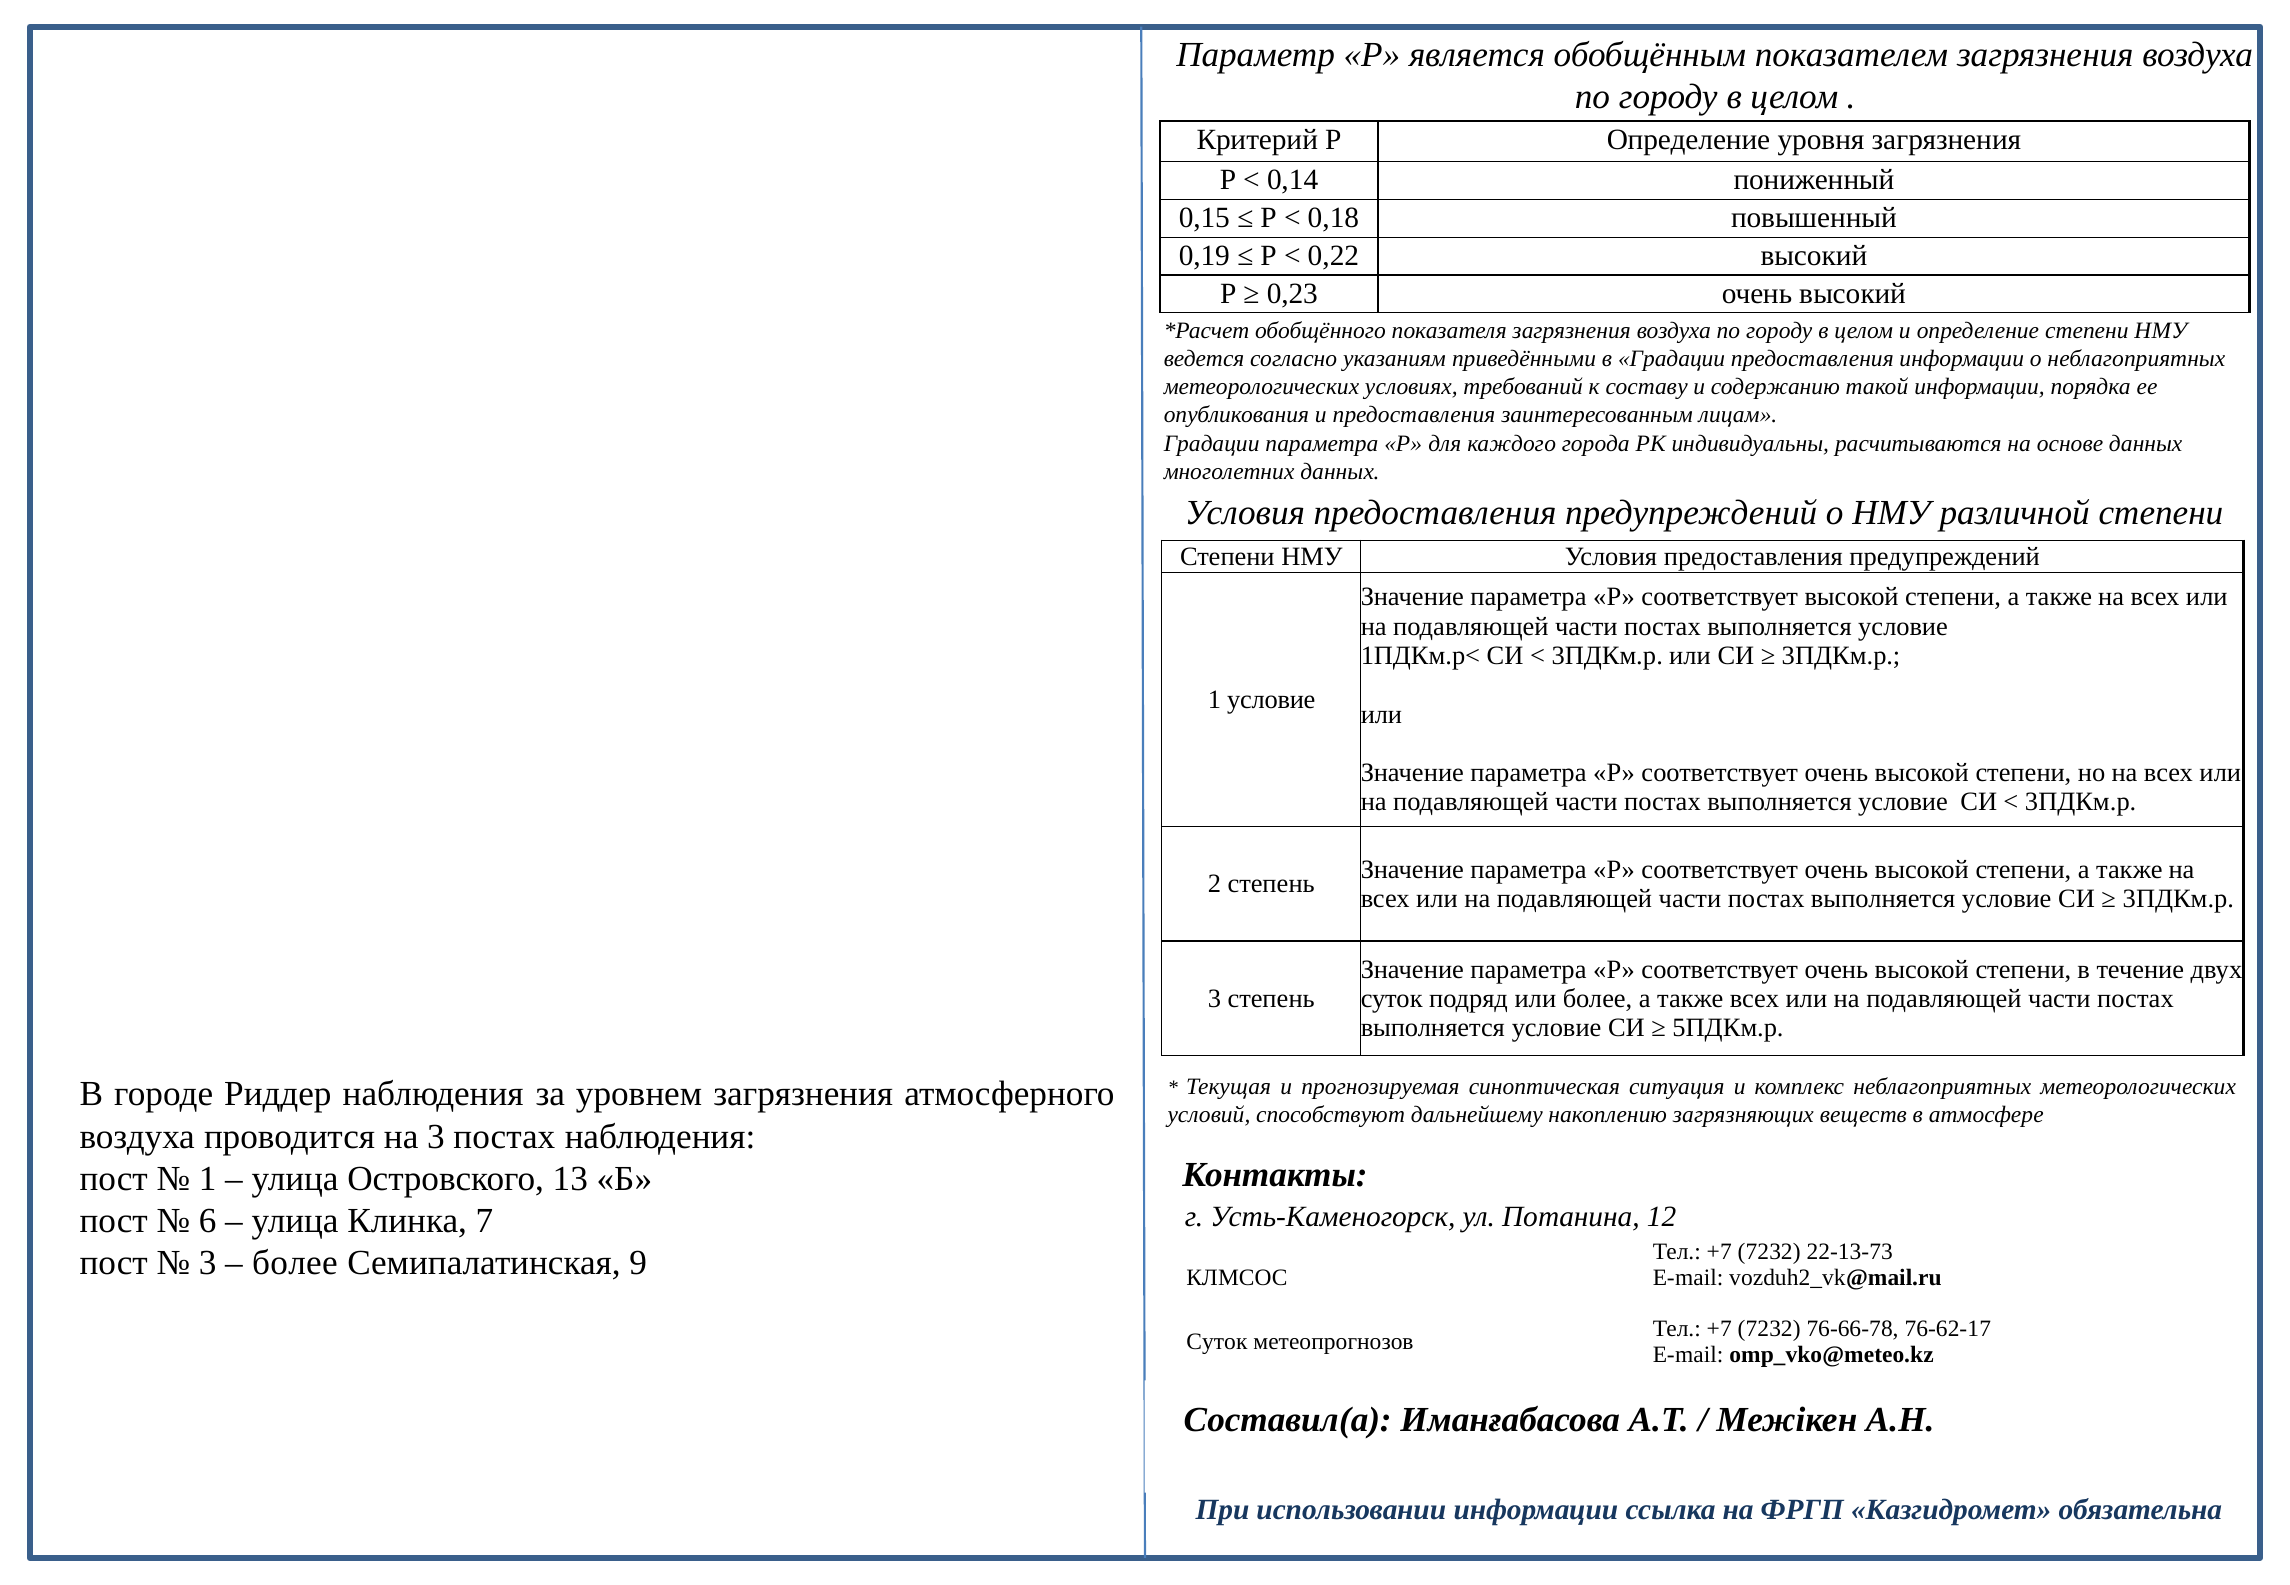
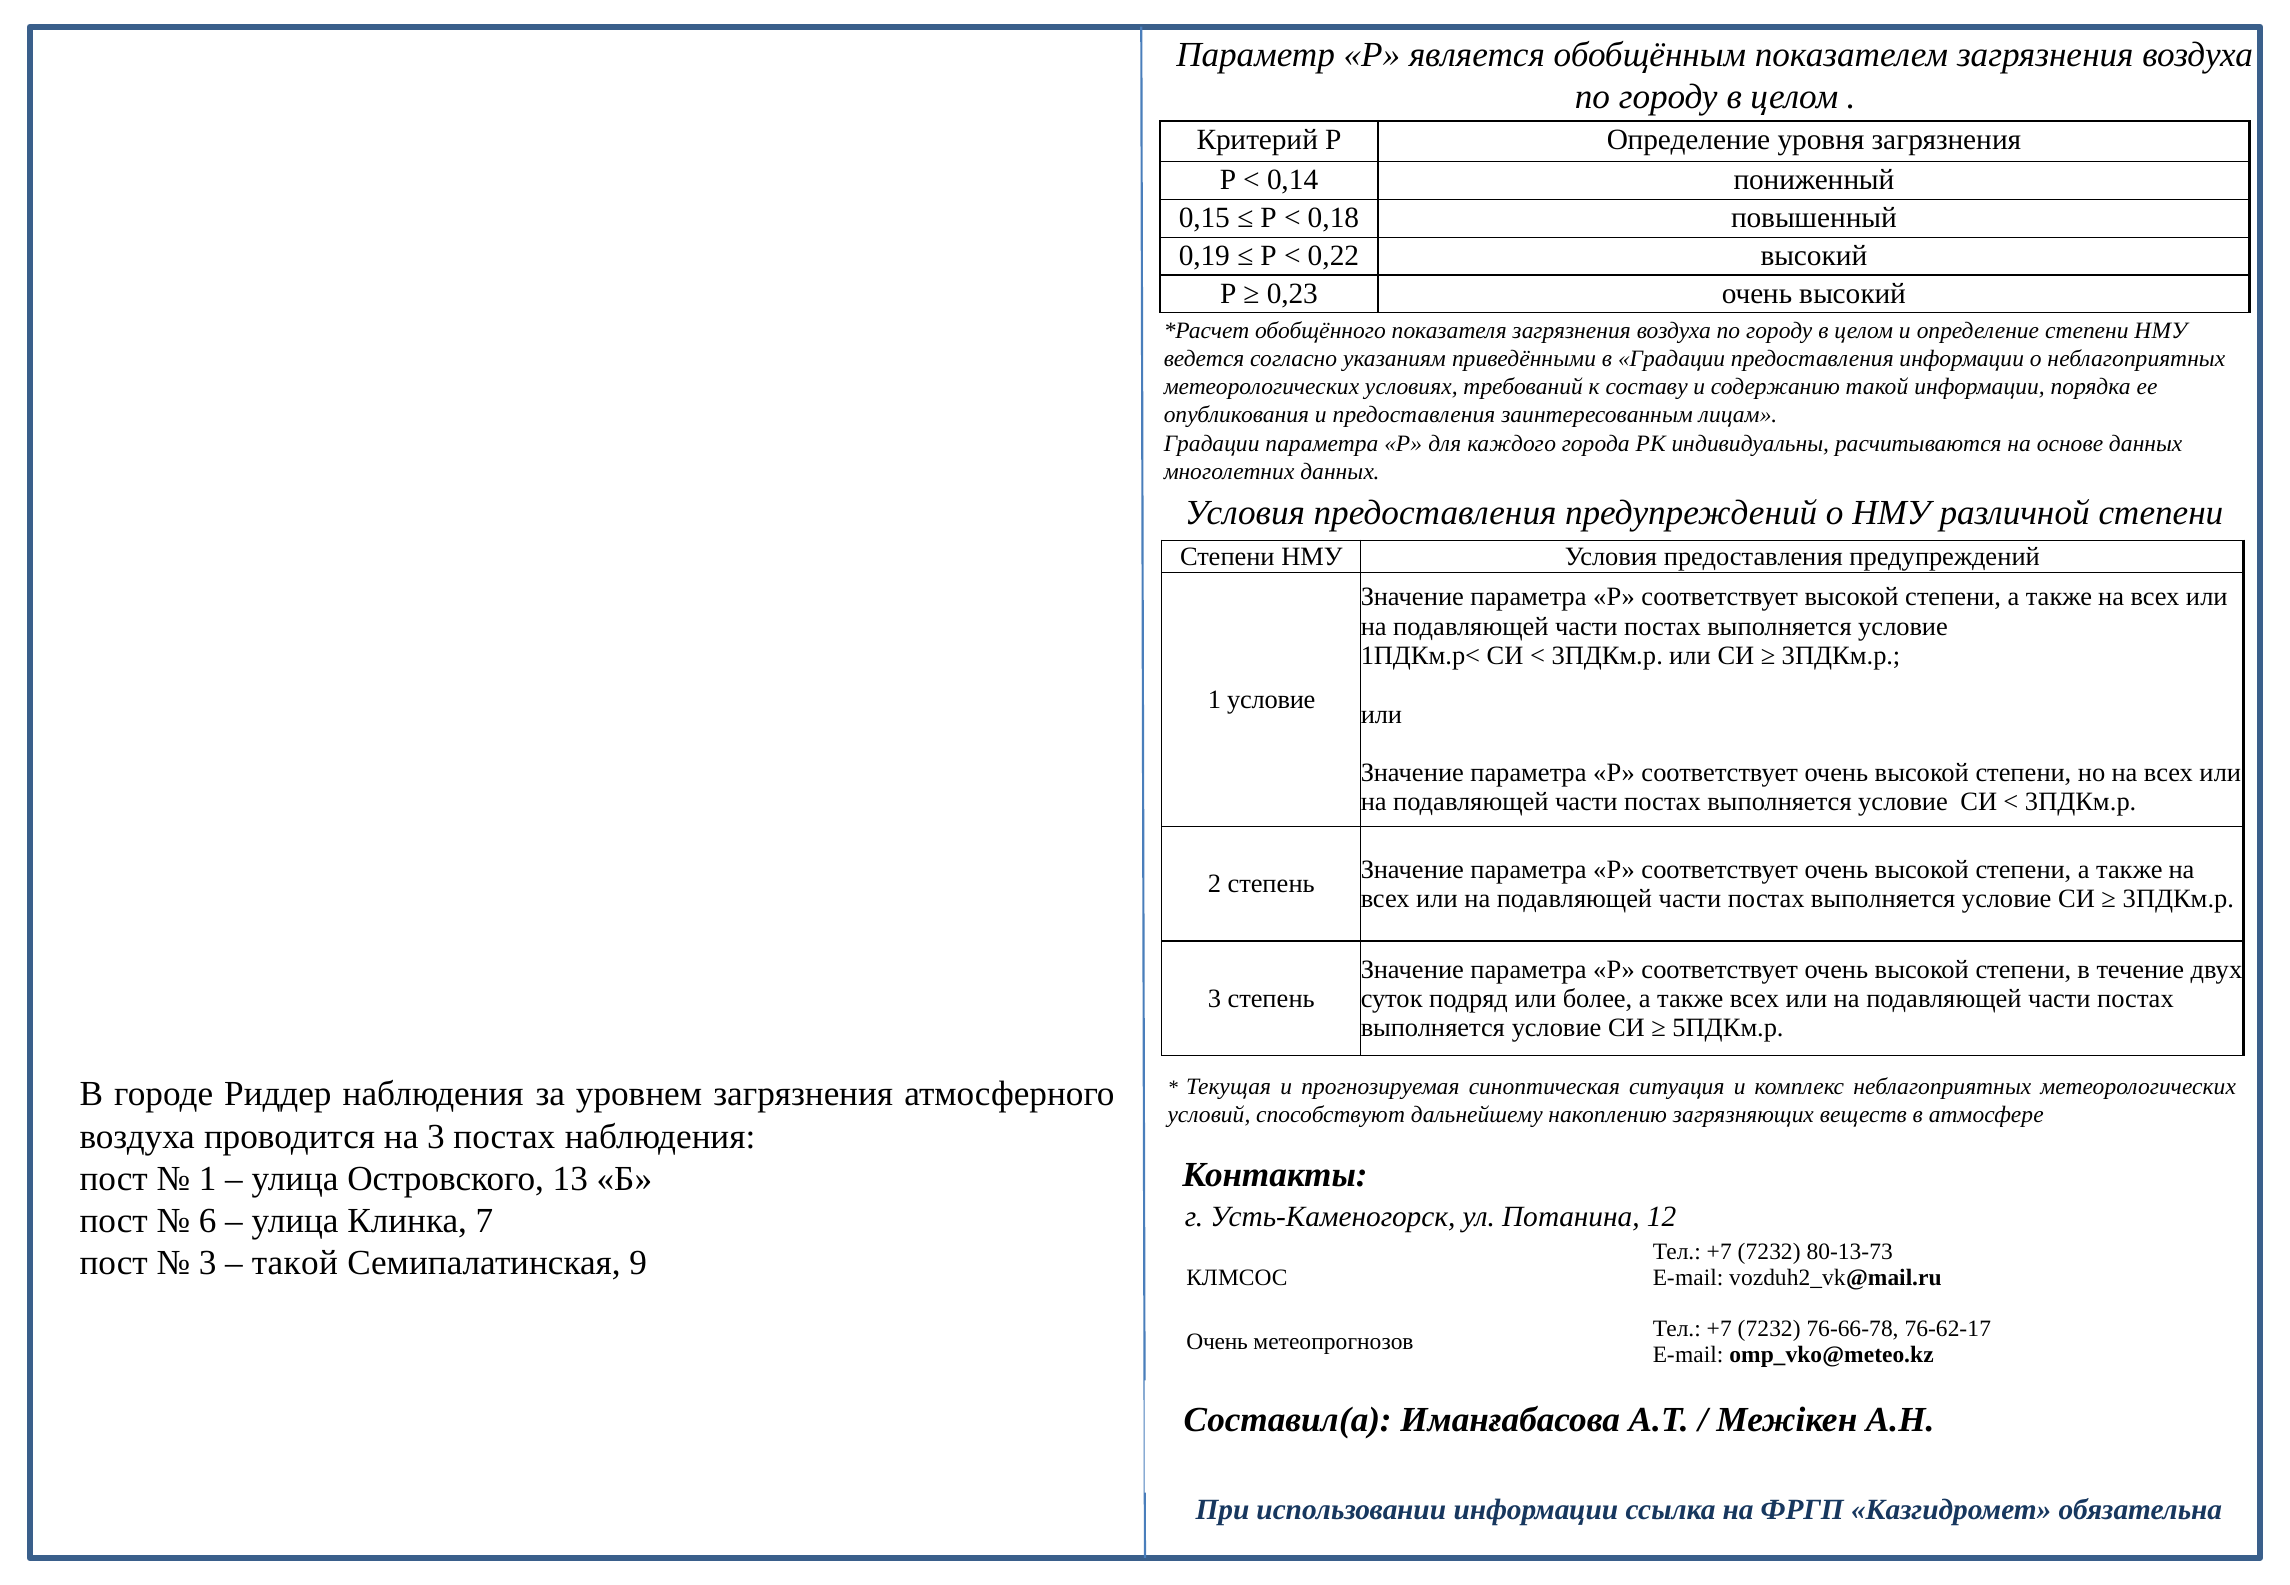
22-13-73: 22-13-73 -> 80-13-73 (1850, 1252)
более: более -> такой (295, 1263)
Суток: Суток -> Очень (1217, 1343)
